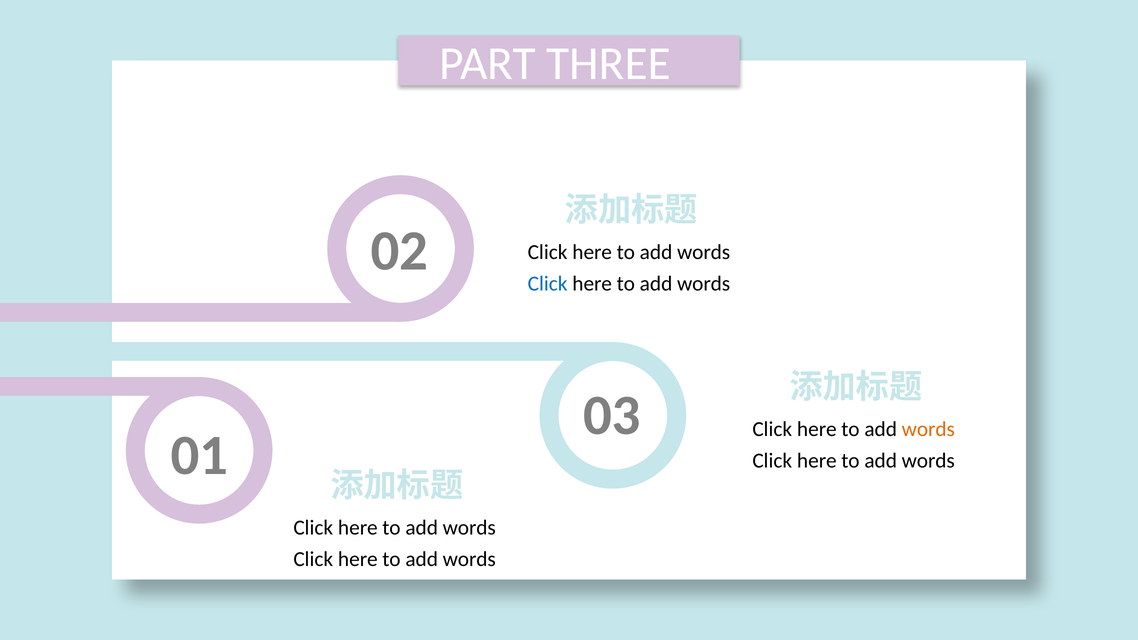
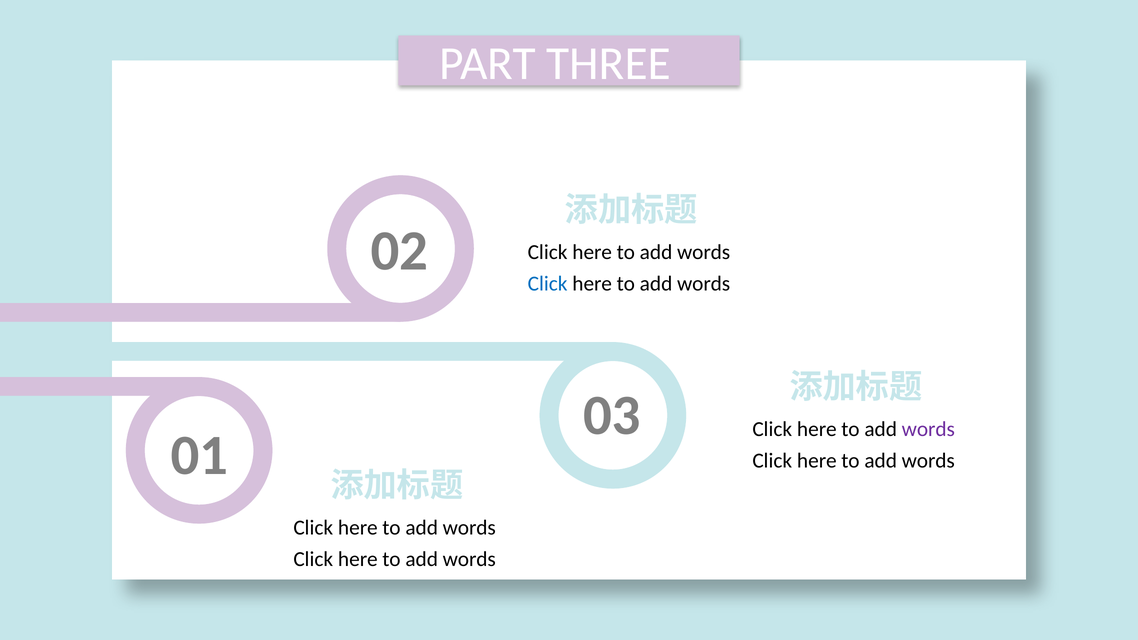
words colour: orange -> purple (928, 429)
